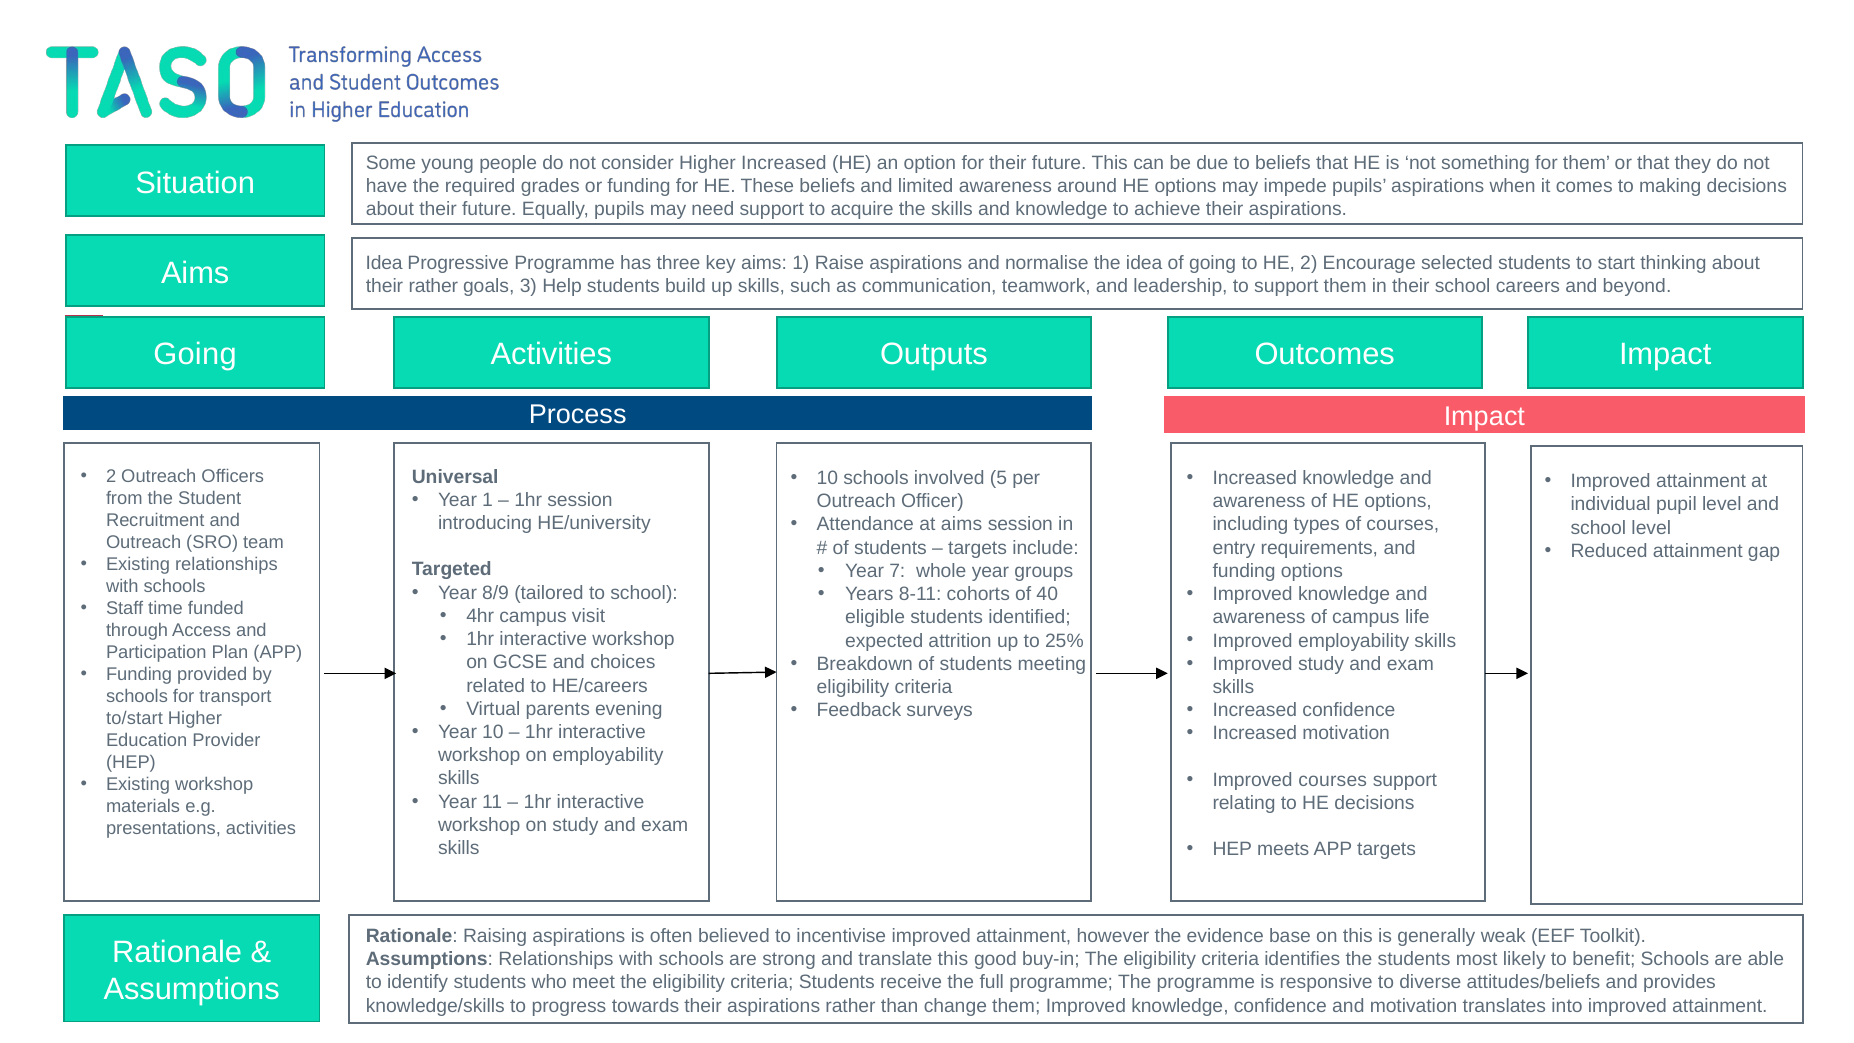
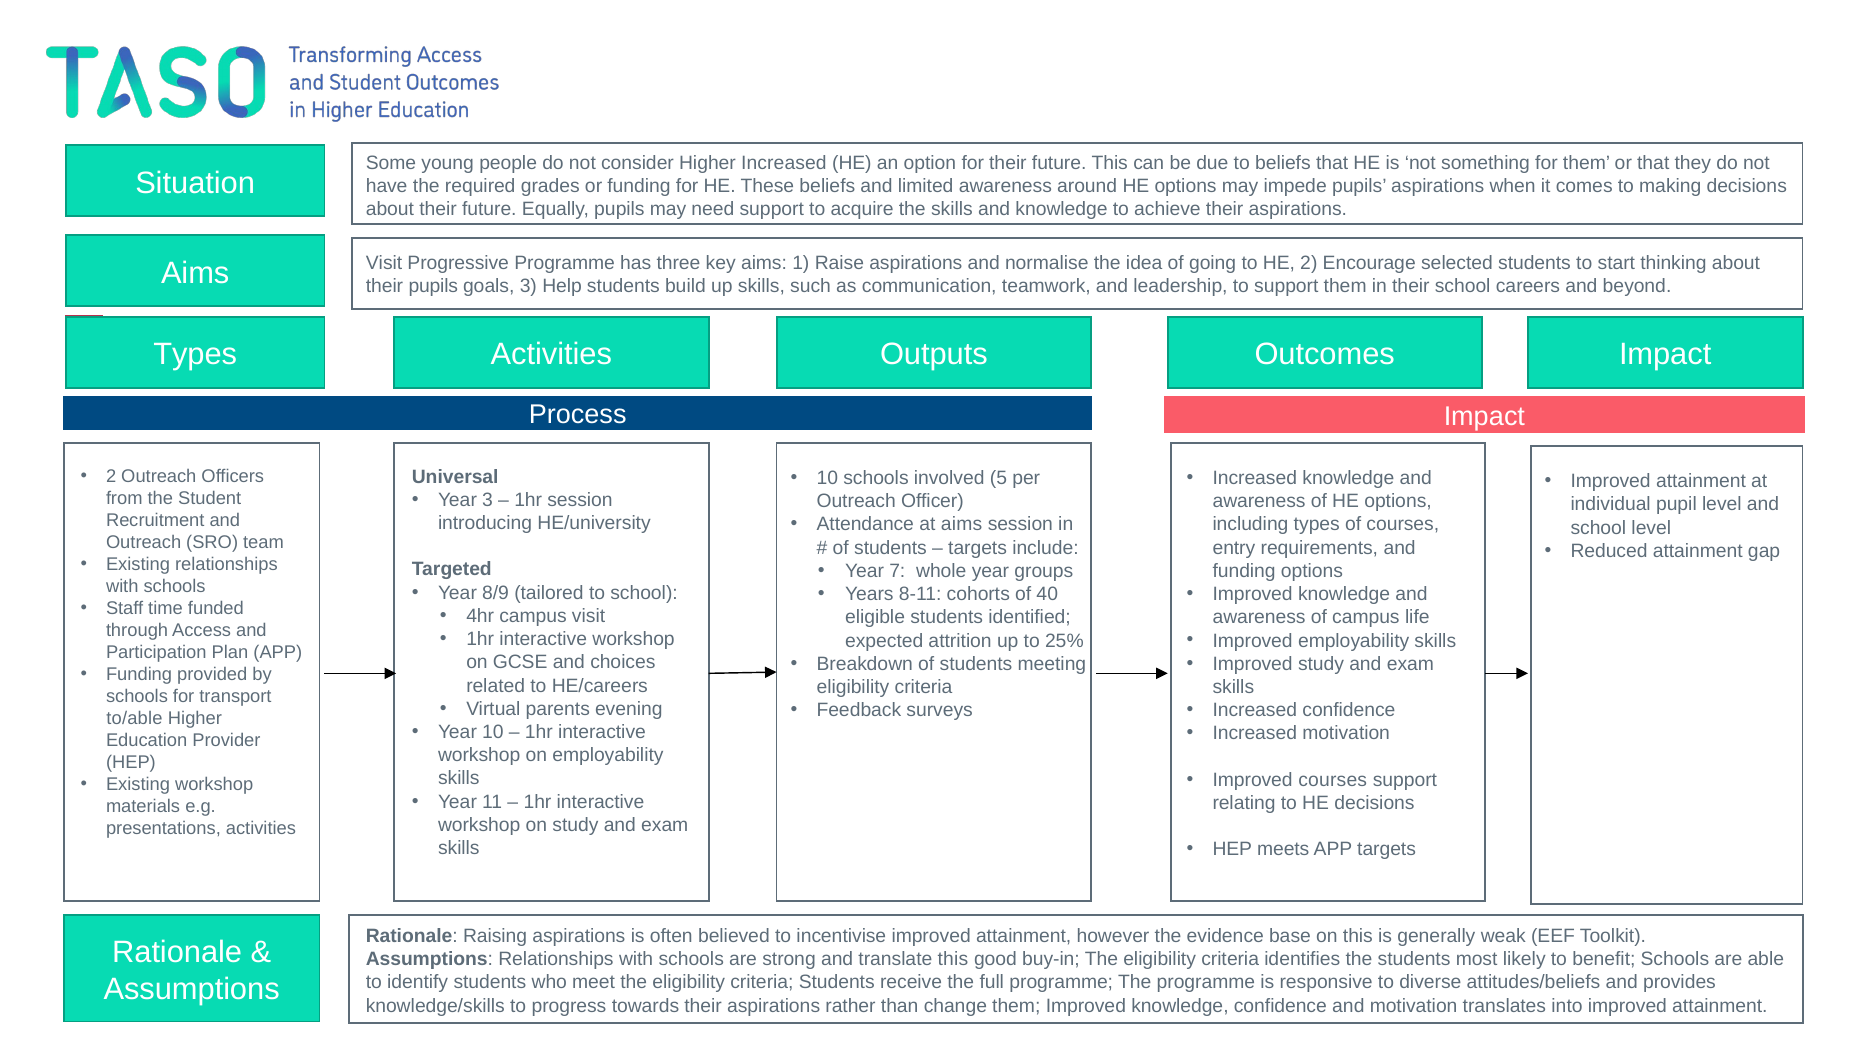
Idea: Idea -> Visit (384, 263)
their rather: rather -> pupils (433, 286)
Going: Going -> Types (195, 354)
Year 1: 1 -> 3 (487, 500)
to/start: to/start -> to/able (134, 718)
